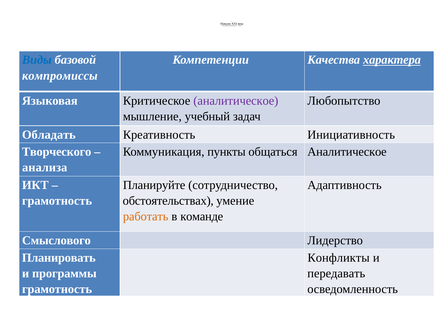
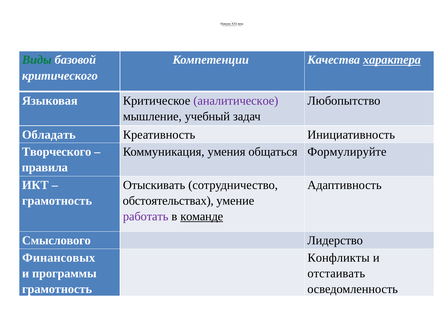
Виды colour: blue -> green (37, 60)
компромиссы: компромиссы -> критического (60, 76)
пункты: пункты -> умения (226, 152)
общаться Аналитическое: Аналитическое -> Формулируйте (347, 152)
анализа: анализа -> правила (45, 167)
Планируйте: Планируйте -> Отыскивать (154, 185)
работать colour: orange -> purple (146, 216)
команде underline: none -> present (202, 216)
Планировать: Планировать -> Финансовых (59, 257)
передавать: передавать -> отстаивать (336, 273)
